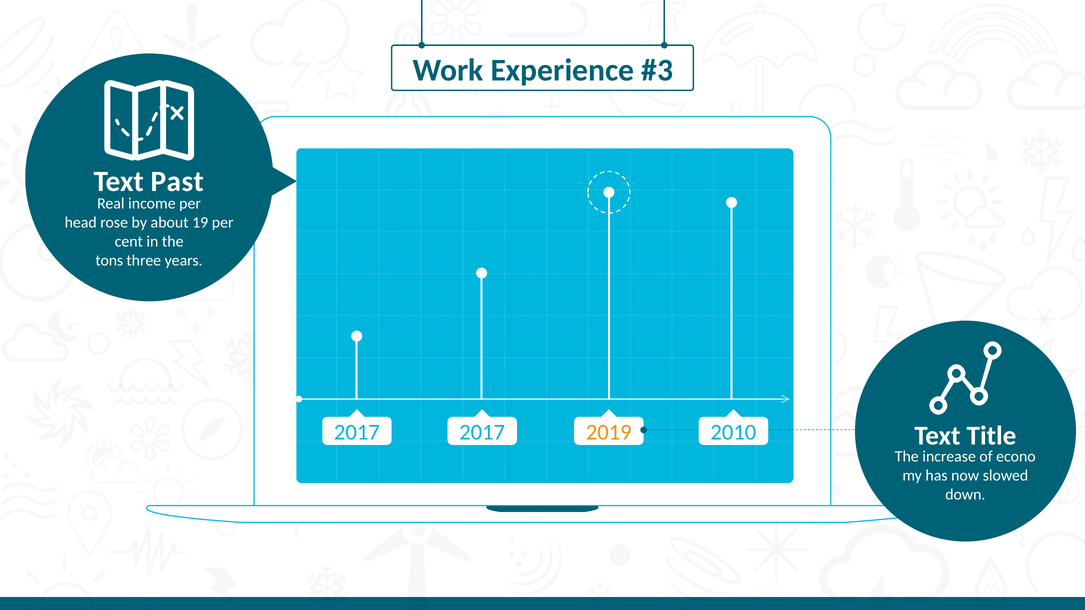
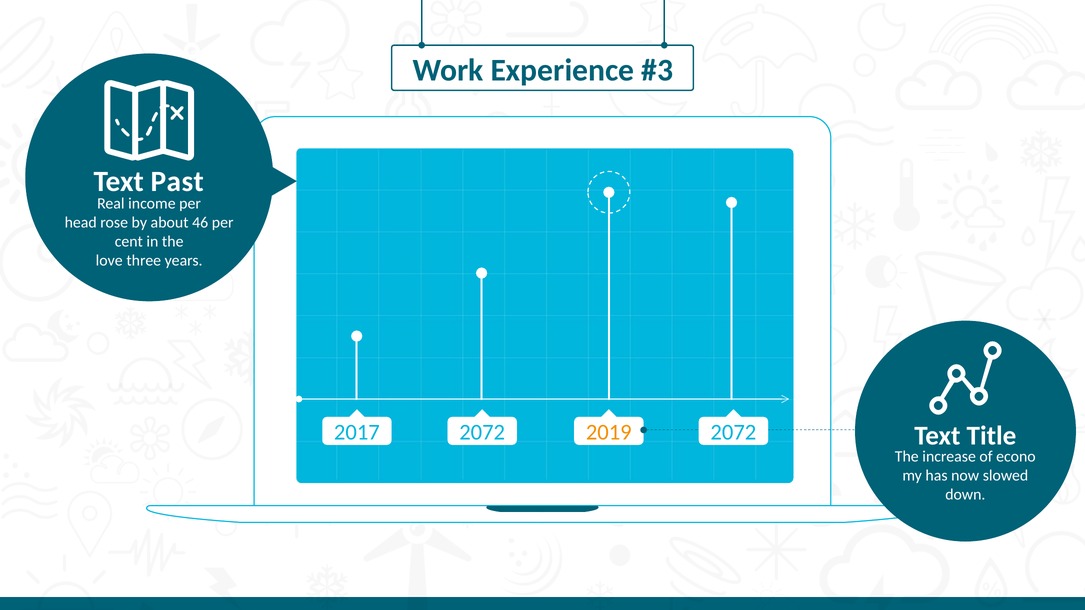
19: 19 -> 46 (200, 222)
tons: tons -> love (109, 260)
2017 2017: 2017 -> 2072 (482, 433)
2010: 2010 -> 2072 (733, 433)
